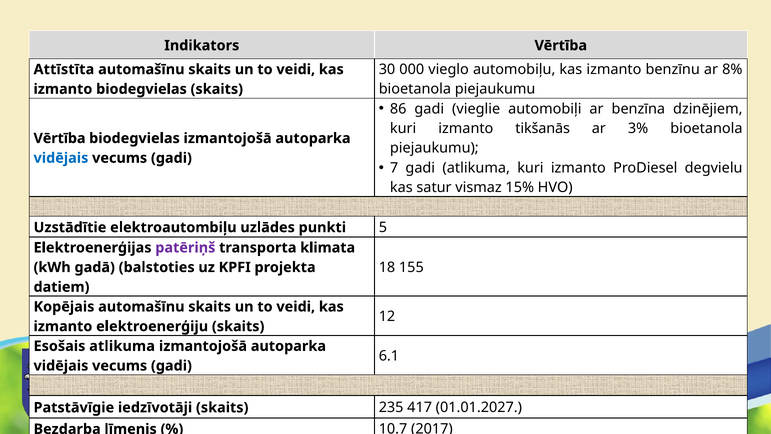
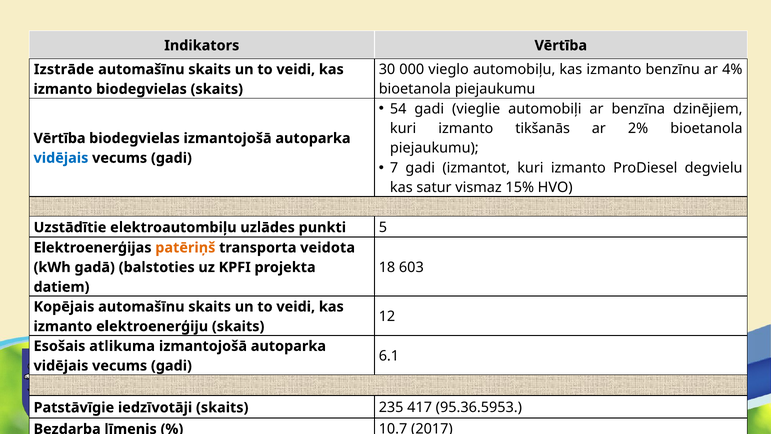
8%: 8% -> 4% (732, 69)
Attīstīta: Attīstīta -> Izstrāde (64, 69)
86: 86 -> 54 (398, 109)
3%: 3% -> 2% (638, 128)
gadi atlikuma: atlikuma -> izmantot (476, 168)
patēriņš colour: purple -> orange (185, 247)
klimata: klimata -> veidota (328, 247)
155: 155 -> 603 (411, 267)
01.01.2027: 01.01.2027 -> 95.36.5953 (479, 407)
